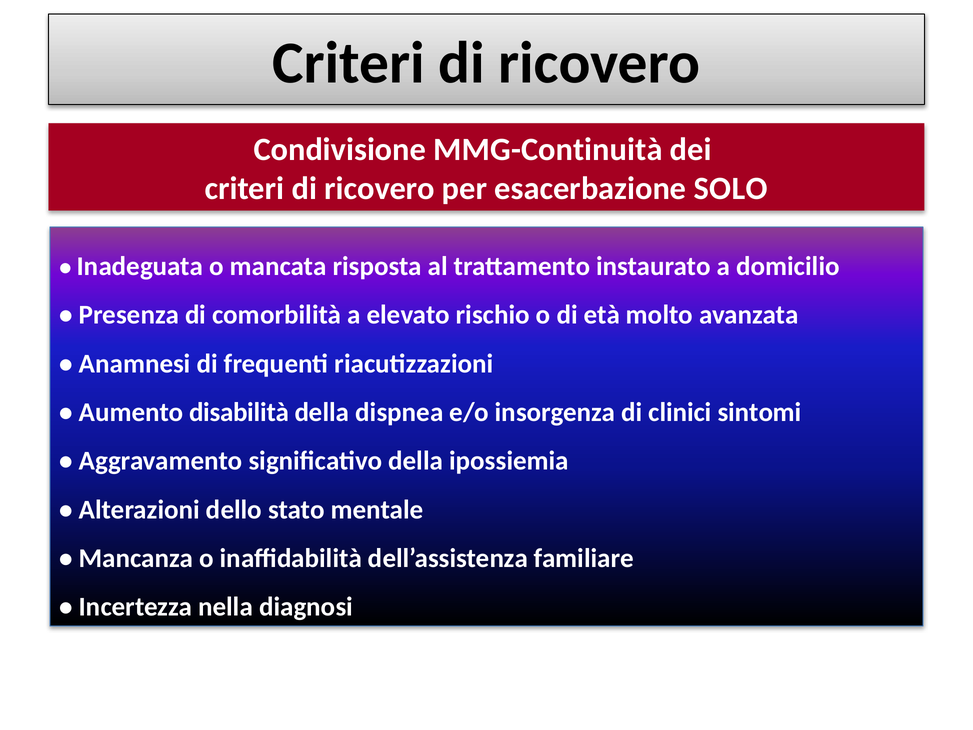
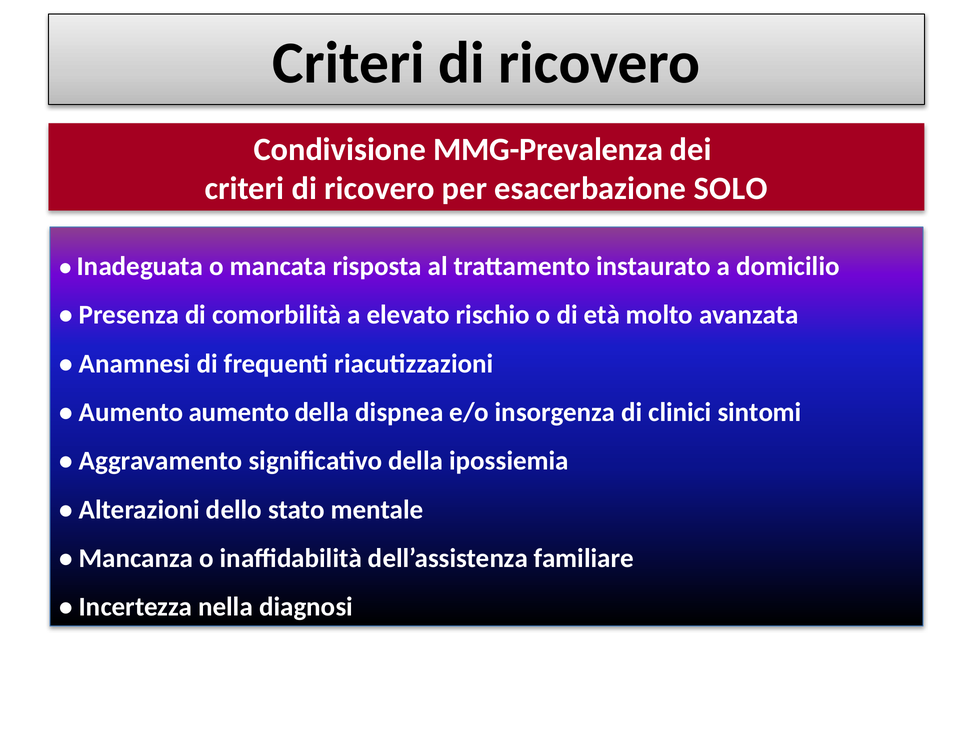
MMG-Continuità: MMG-Continuità -> MMG-Prevalenza (548, 150)
Aumento disabilità: disabilità -> aumento (239, 412)
